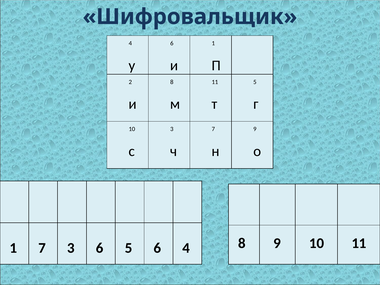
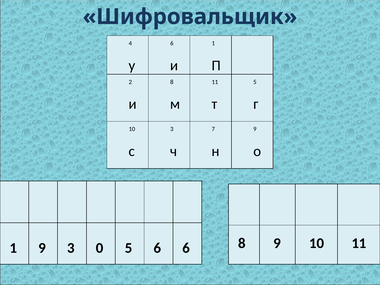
1 7: 7 -> 9 (42, 248)
3 6: 6 -> 0 (100, 248)
6 4: 4 -> 6 (186, 248)
